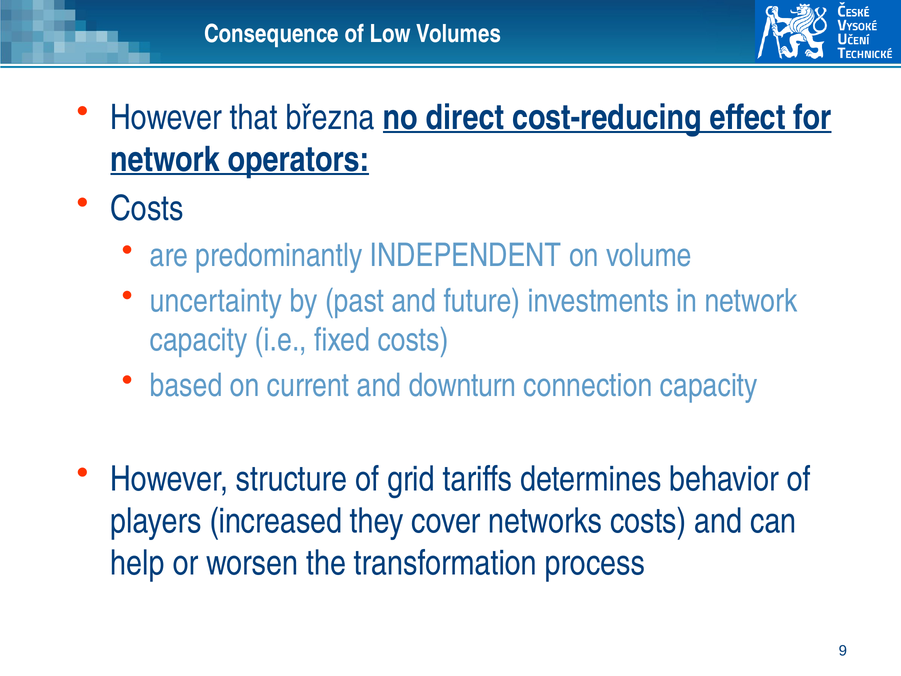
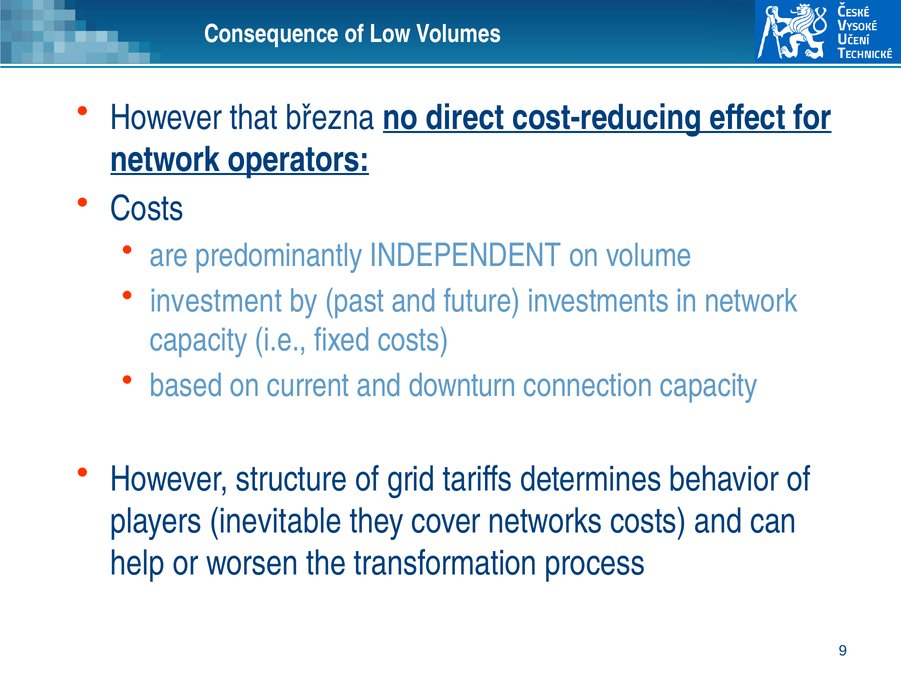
uncertainty: uncertainty -> investment (216, 301)
increased: increased -> inevitable (276, 521)
